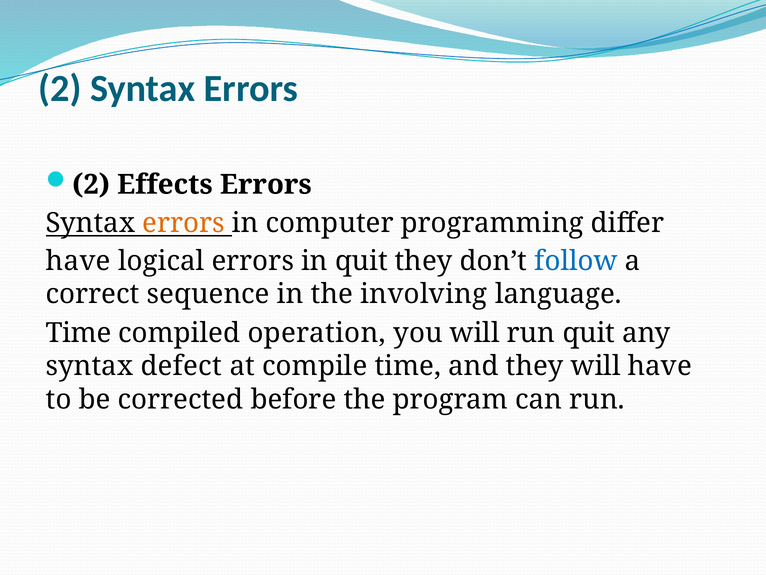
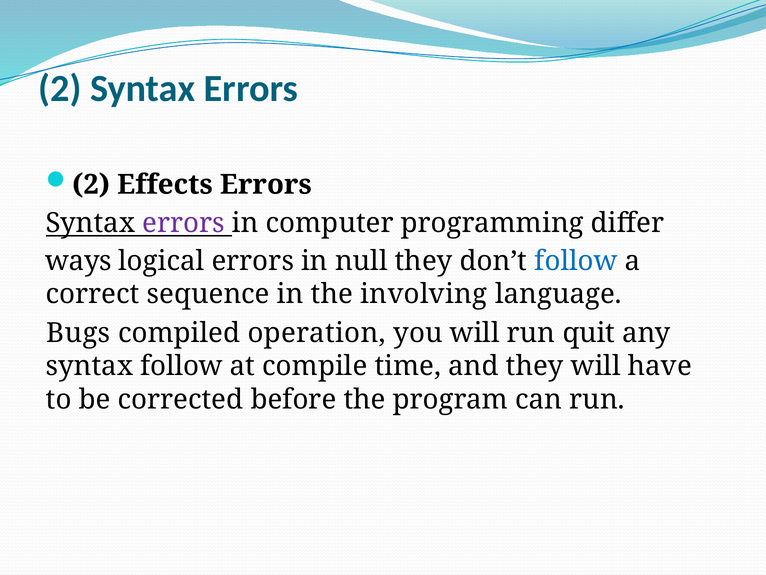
errors colour: orange -> purple (183, 223)
have: have -> ways (79, 261)
in quit: quit -> null (361, 261)
Time: Time -> Bugs (78, 333)
syntax defect: defect -> follow (181, 366)
